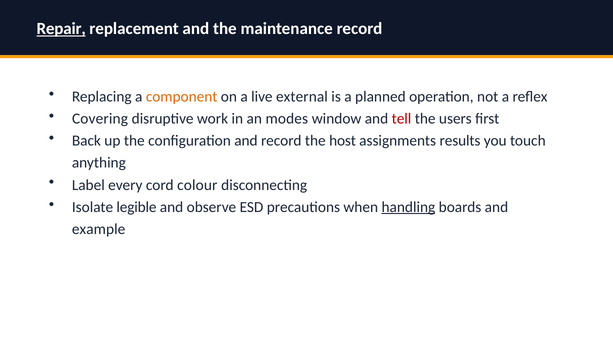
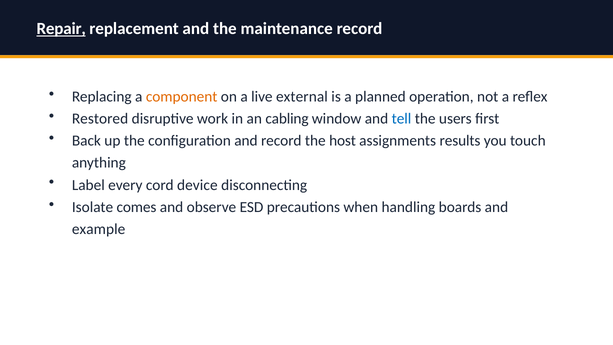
Covering: Covering -> Restored (100, 119)
modes: modes -> cabling (287, 119)
tell colour: red -> blue (402, 119)
colour: colour -> device (197, 185)
legible: legible -> comes (137, 207)
handling underline: present -> none (408, 207)
